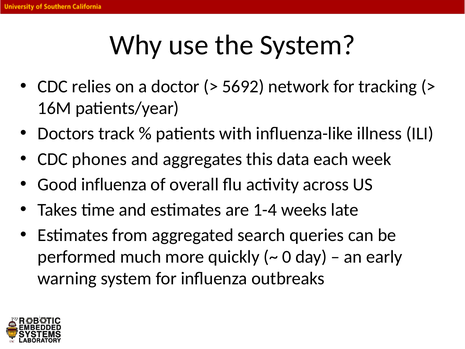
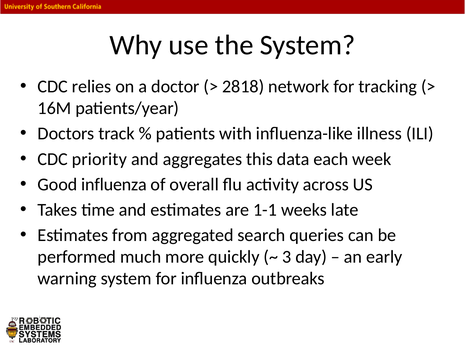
5692: 5692 -> 2818 (243, 87)
phones: phones -> priority (99, 159)
1-4: 1-4 -> 1-1 (265, 210)
0: 0 -> 3 (287, 257)
